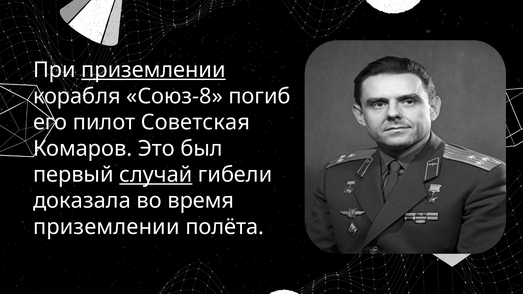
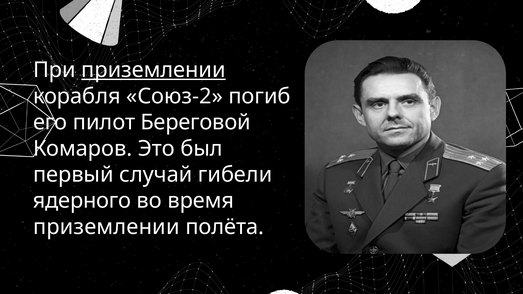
Союз-8: Союз-8 -> Союз-2 (175, 96)
Советская: Советская -> Береговой (196, 122)
случай underline: present -> none (156, 175)
доказала: доказала -> ядерного (82, 201)
